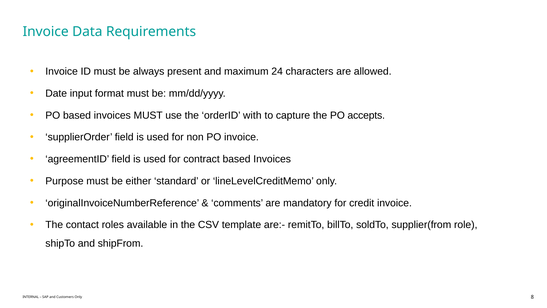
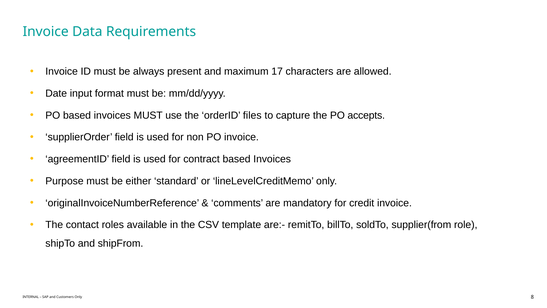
24: 24 -> 17 (277, 71)
with: with -> files (252, 115)
